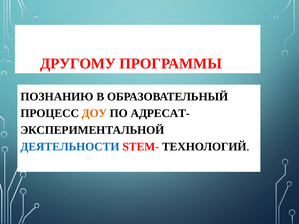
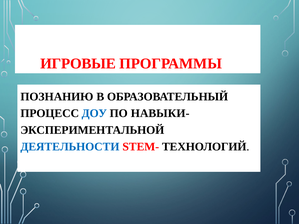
ДРУГОМУ: ДРУГОМУ -> ИГРОВЫЕ (78, 64)
ДОУ colour: orange -> blue (94, 113)
АДРЕСАТ-: АДРЕСАТ- -> НАВЫКИ- (160, 113)
